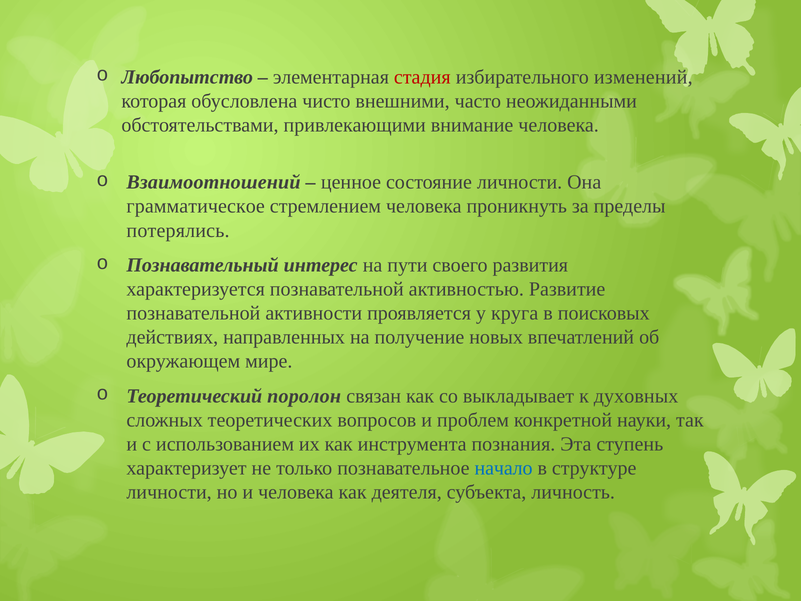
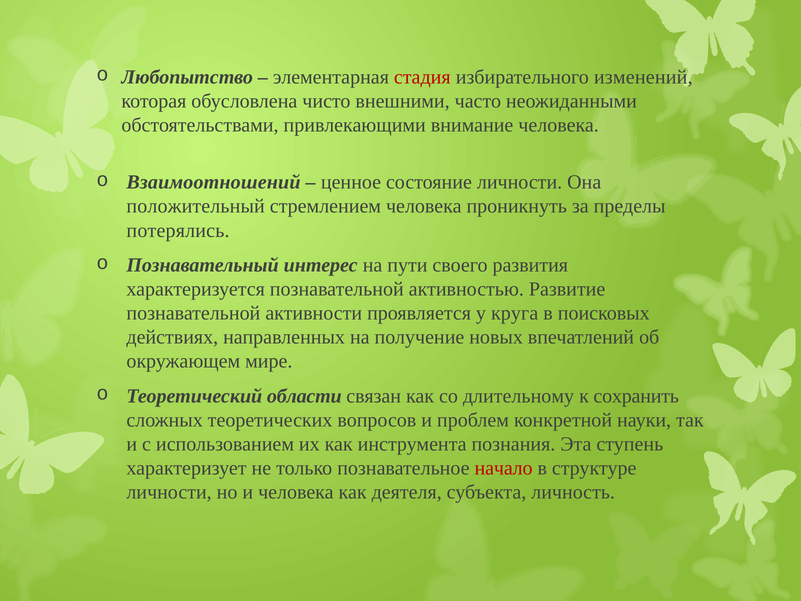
грамматическое: грамматическое -> положительный (196, 206)
поролон: поролон -> области (304, 396)
выкладывает: выкладывает -> длительному (518, 396)
духовных: духовных -> сохранить (636, 396)
начало colour: blue -> red (504, 468)
